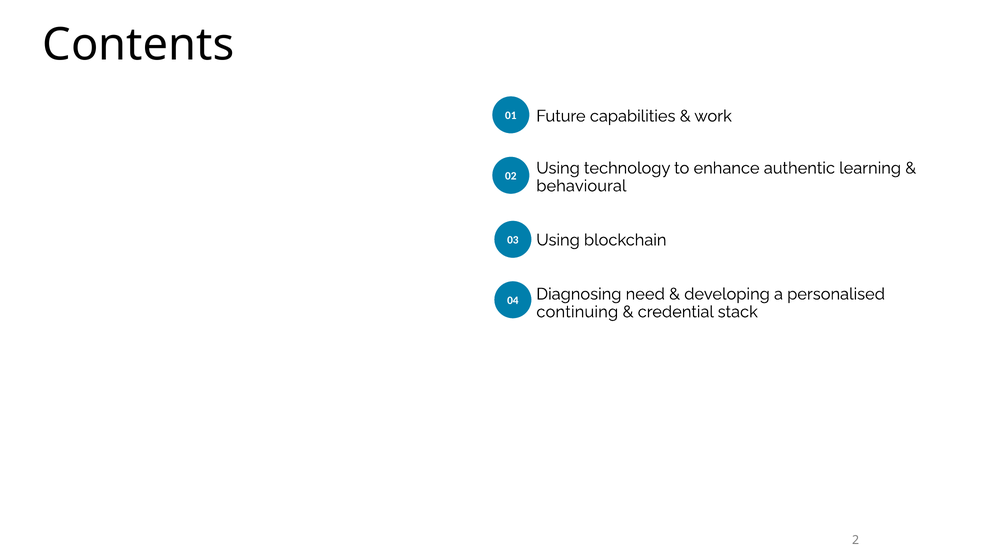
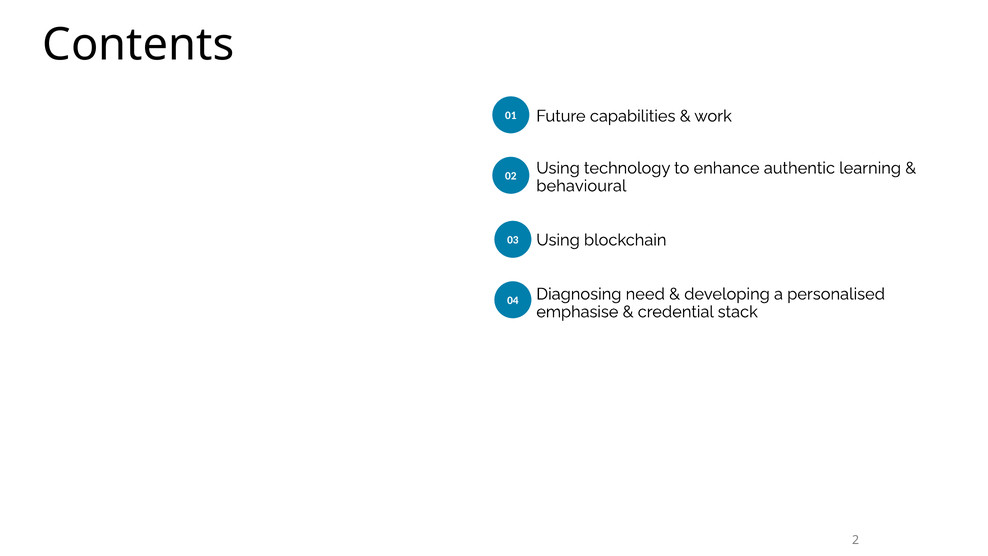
continuing: continuing -> emphasise (577, 312)
